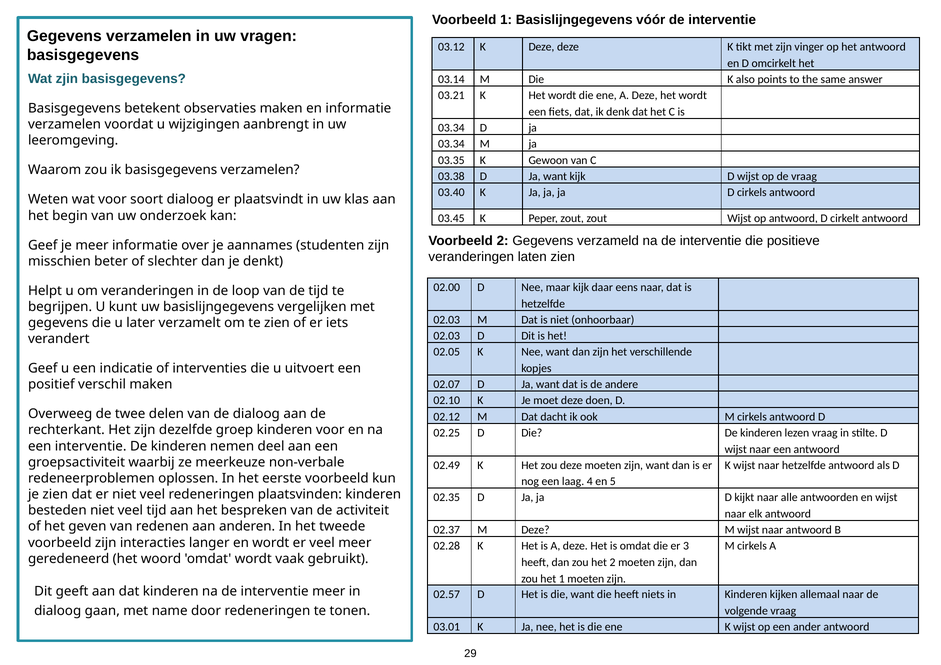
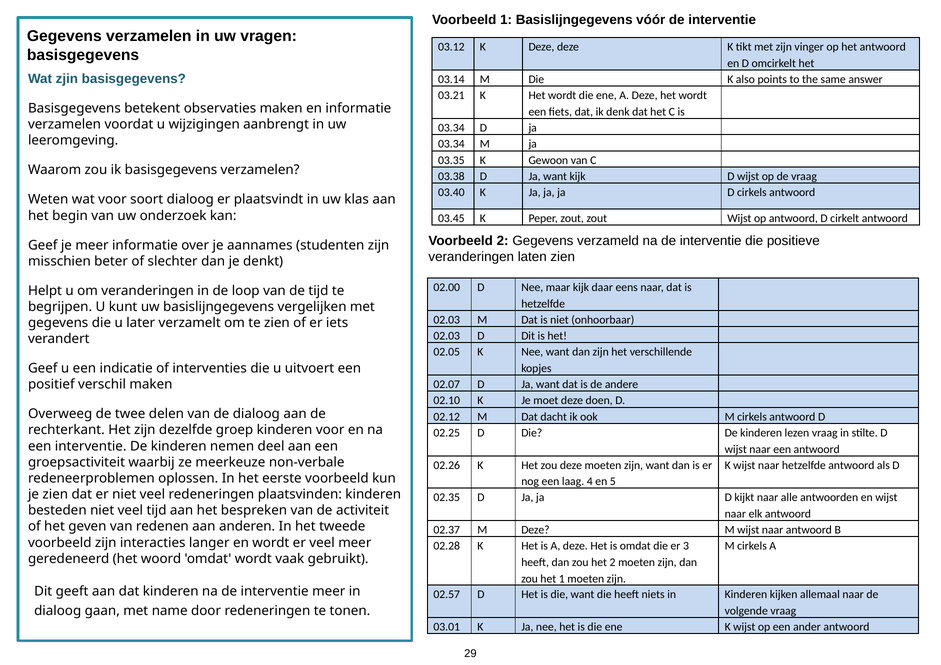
02.49: 02.49 -> 02.26 (447, 466)
